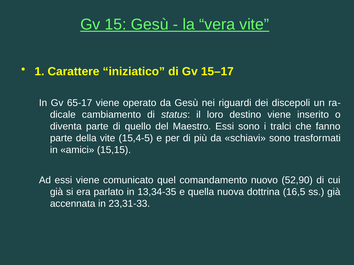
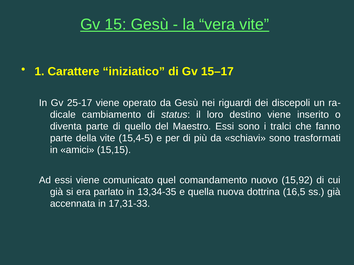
65-17: 65-17 -> 25-17 (80, 103)
52,90: 52,90 -> 15,92 (297, 180)
23,31-33: 23,31-33 -> 17,31-33 (129, 204)
